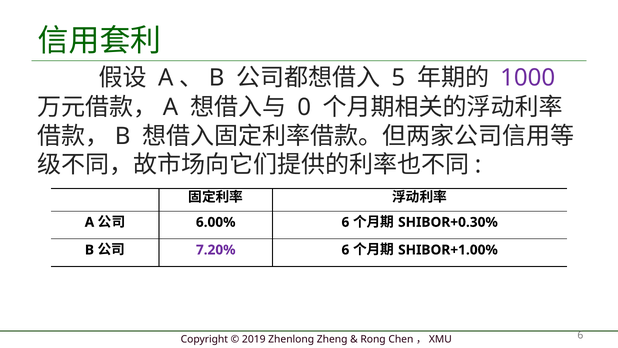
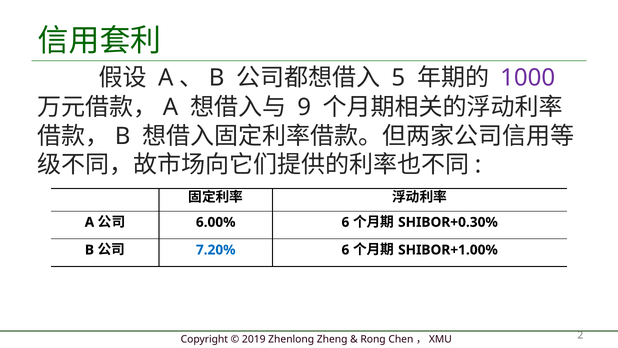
0: 0 -> 9 (304, 107)
7.20% colour: purple -> blue (216, 250)
6: 6 -> 2 (580, 335)
